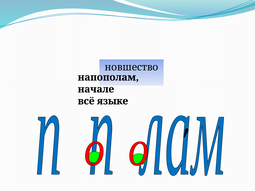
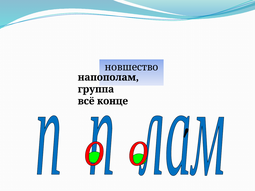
начале: начале -> группа (96, 89)
языке: языке -> конце (113, 101)
